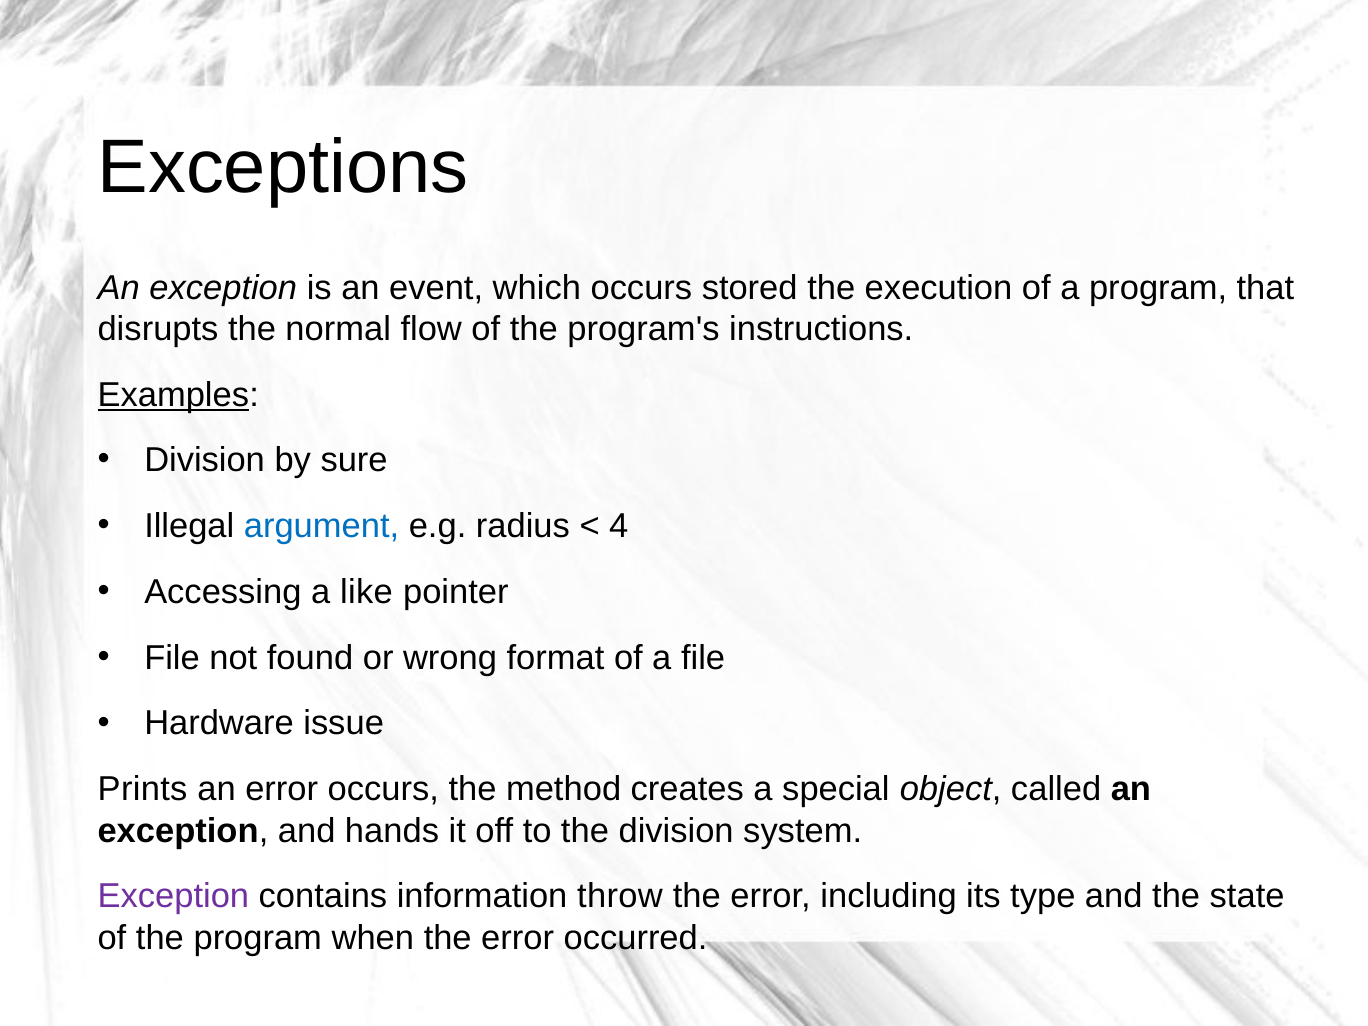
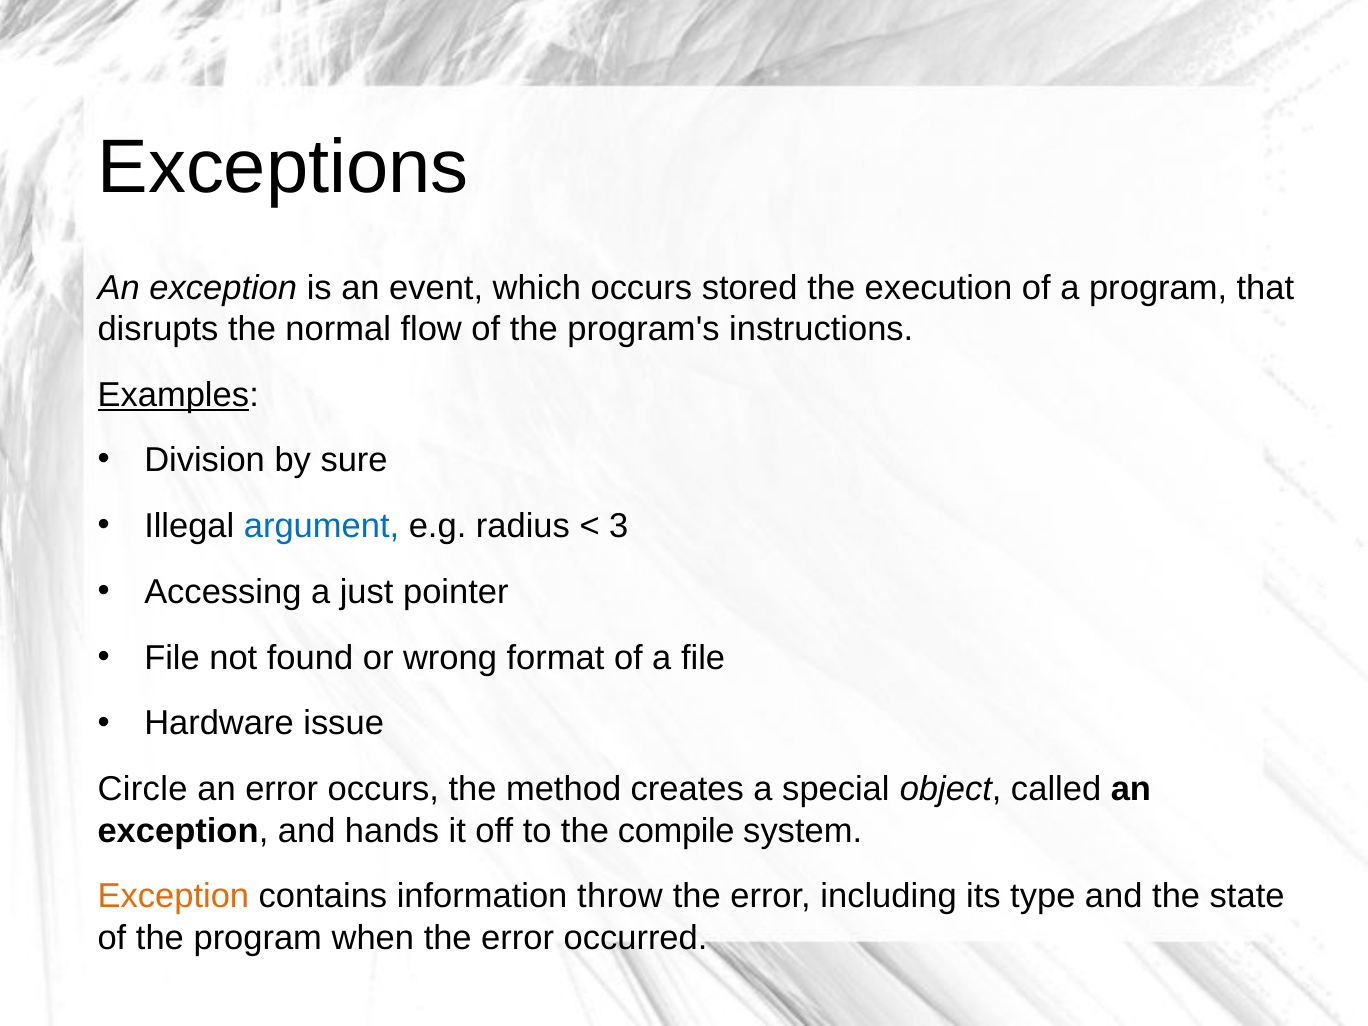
4: 4 -> 3 (619, 526)
like: like -> just (367, 592)
Prints: Prints -> Circle (143, 789)
the division: division -> compile (676, 831)
Exception colour: purple -> orange (173, 896)
